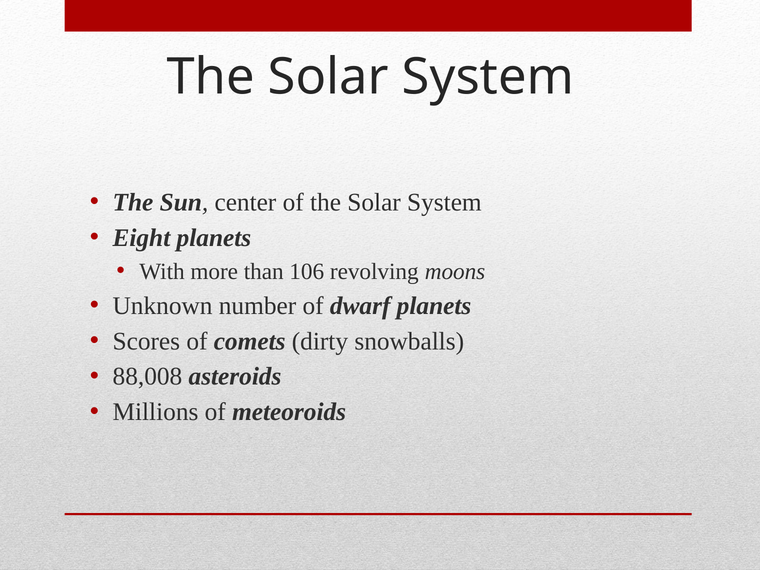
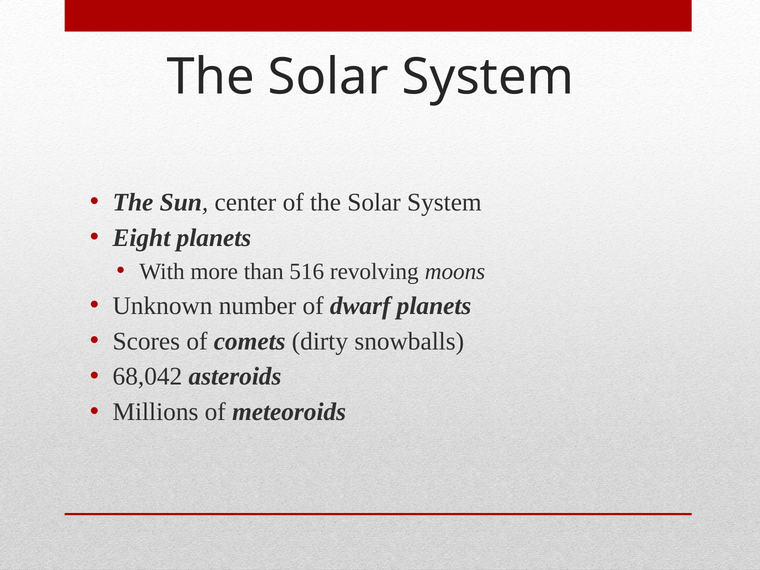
106: 106 -> 516 (307, 271)
88,008: 88,008 -> 68,042 (147, 377)
